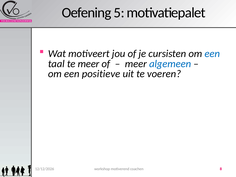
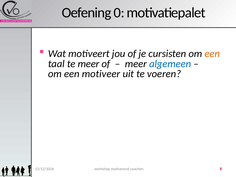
5: 5 -> 0 (119, 13)
een colour: blue -> orange (212, 54)
positieve: positieve -> motiveer (101, 74)
